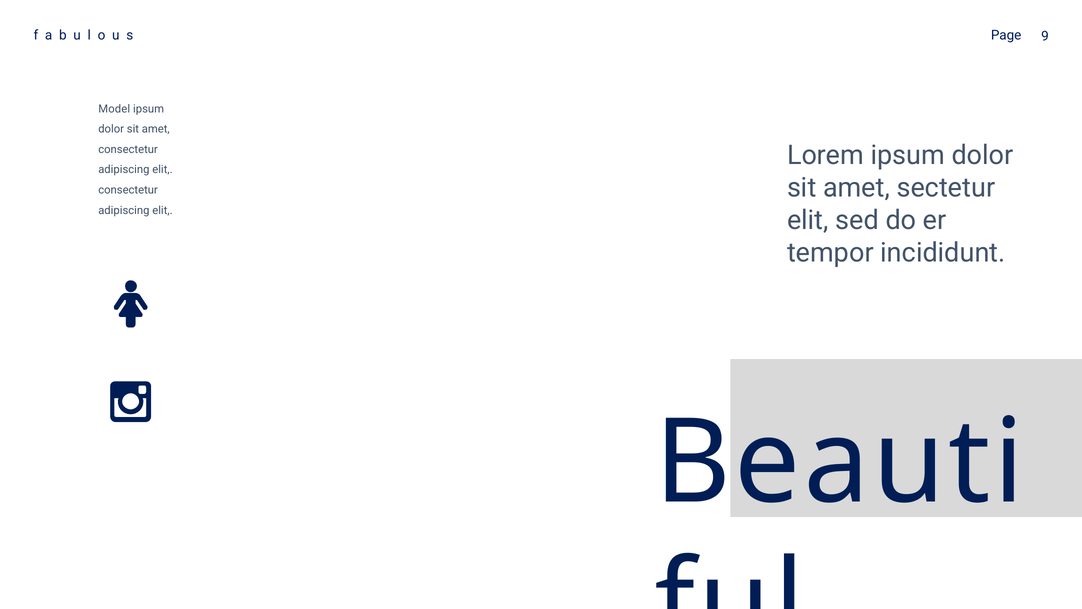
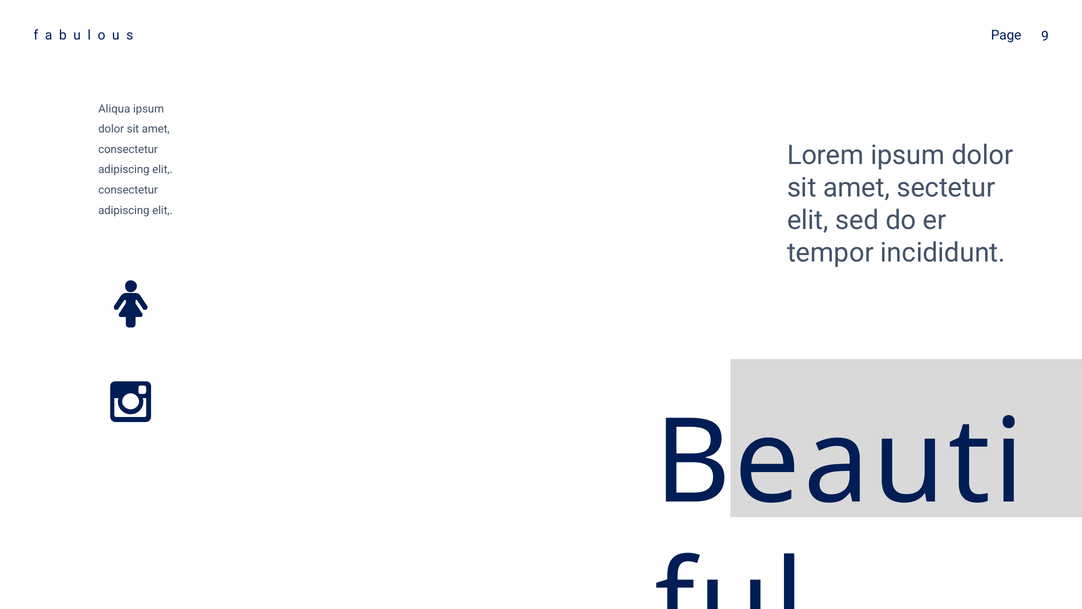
Model: Model -> Aliqua (114, 109)
